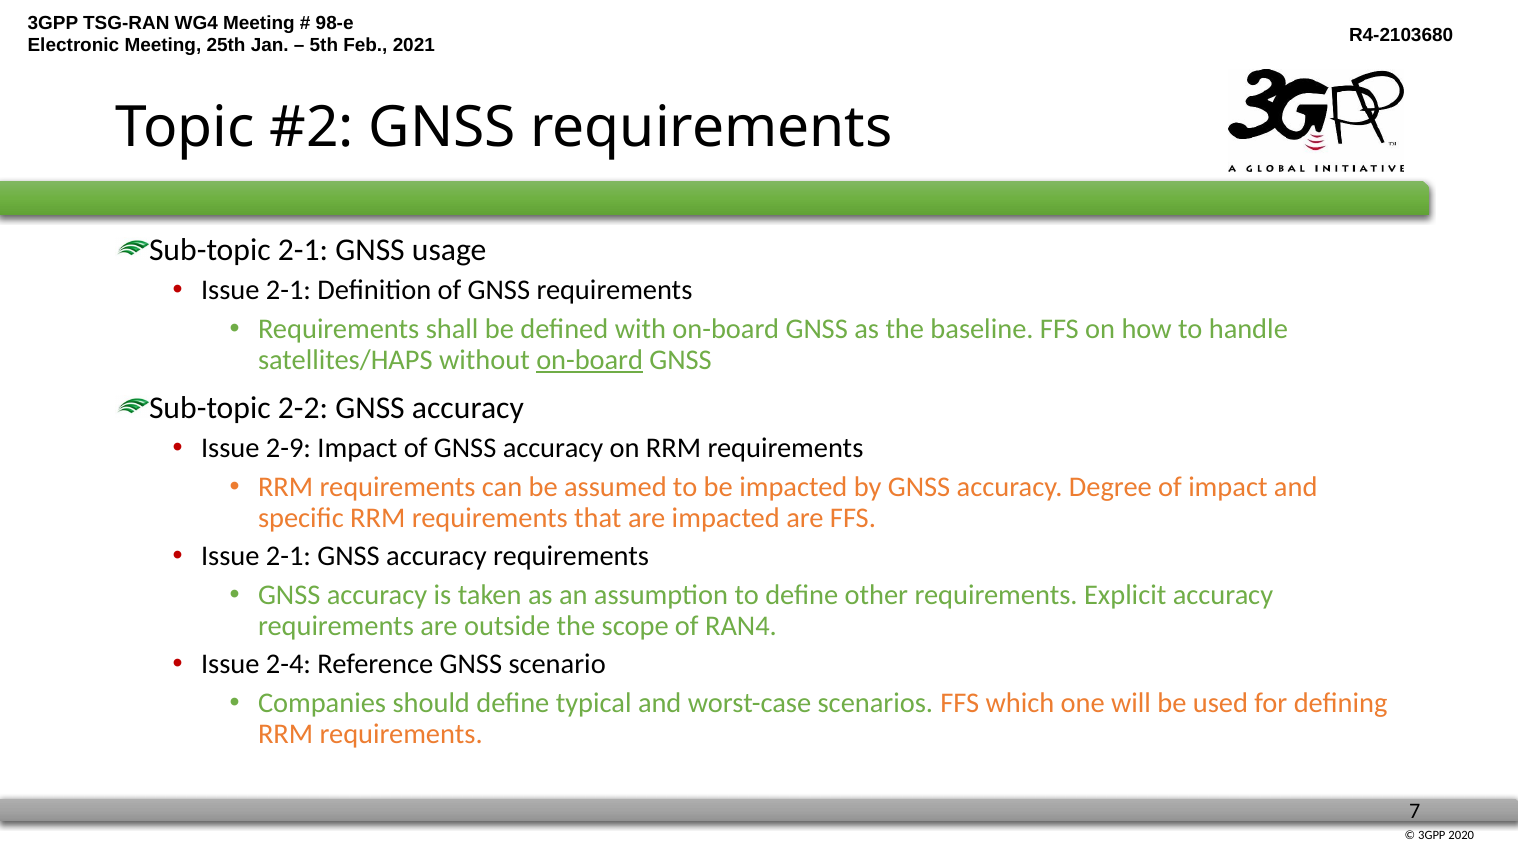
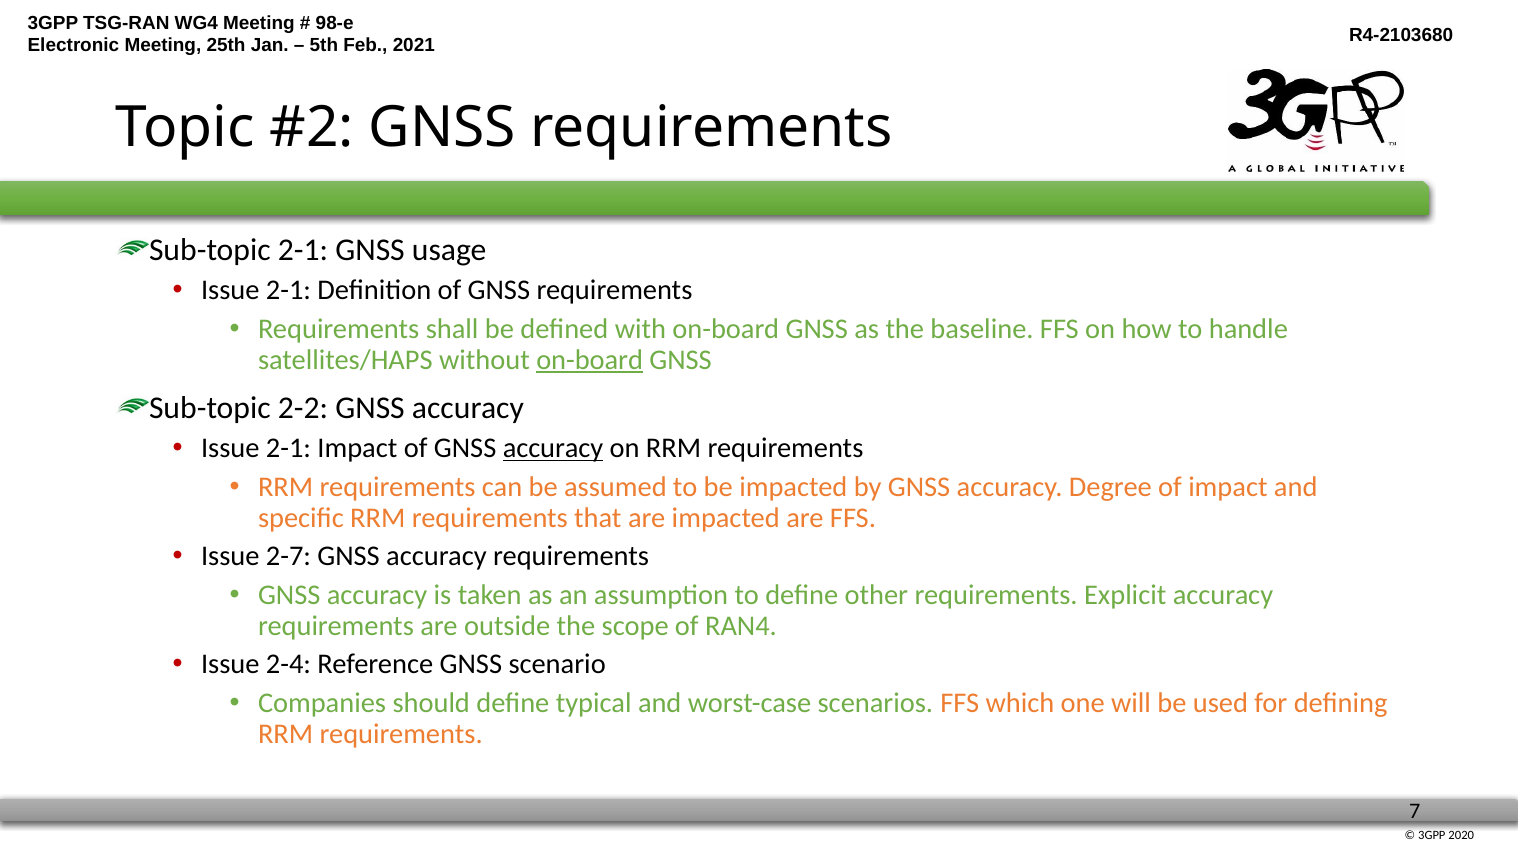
2-9: 2-9 -> 2-1 (288, 448)
accuracy underline: none -> present (553, 448)
2-1: 2-1 -> 2-7 (288, 556)
